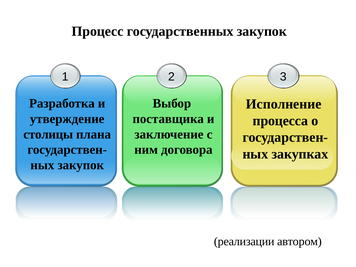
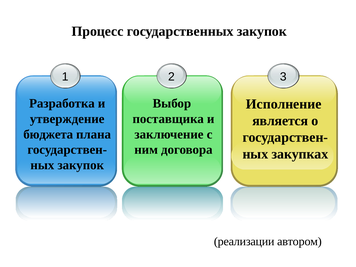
процесса: процесса -> является (280, 121)
столицы: столицы -> бюджета (48, 134)
